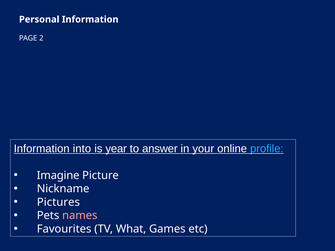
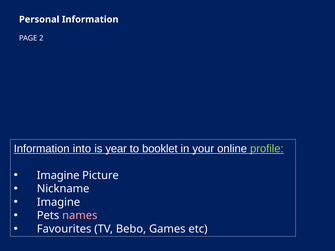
answer: answer -> booklet (160, 149)
profile colour: light blue -> light green (267, 149)
Pictures: Pictures -> Imagine (58, 202)
What: What -> Bebo (131, 229)
